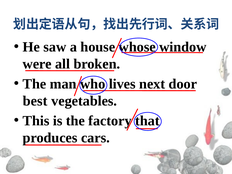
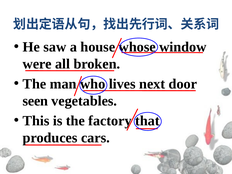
best: best -> seen (35, 101)
